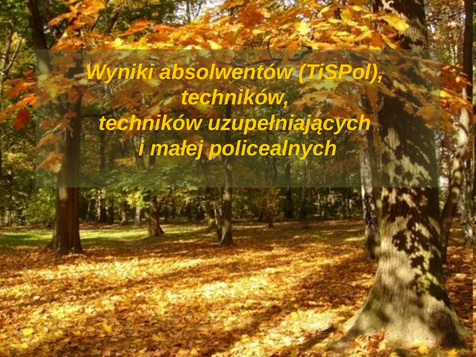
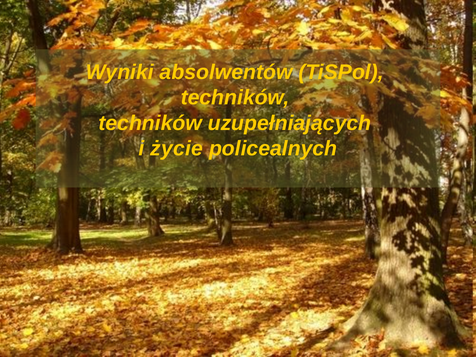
małej: małej -> życie (177, 148)
